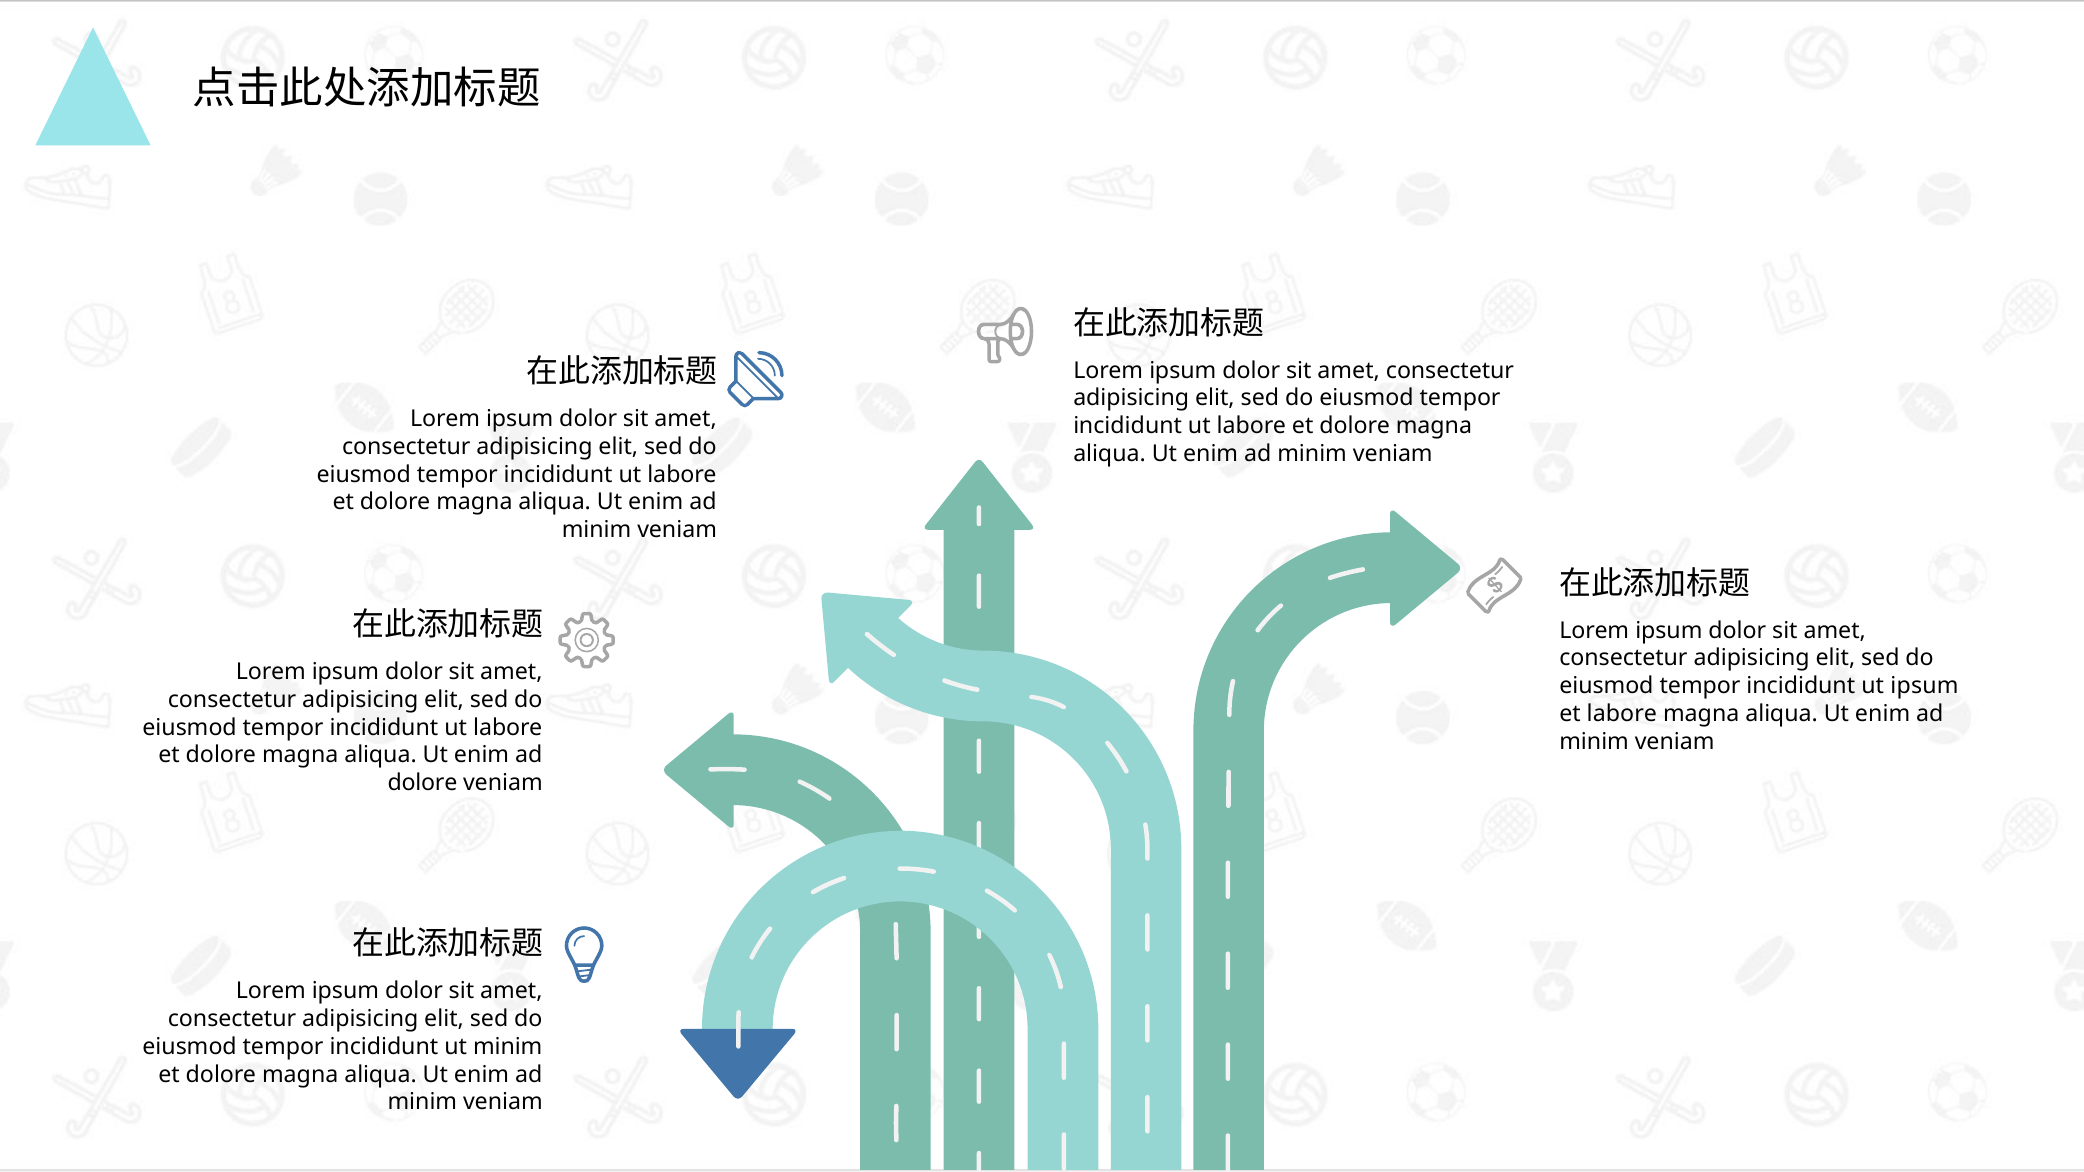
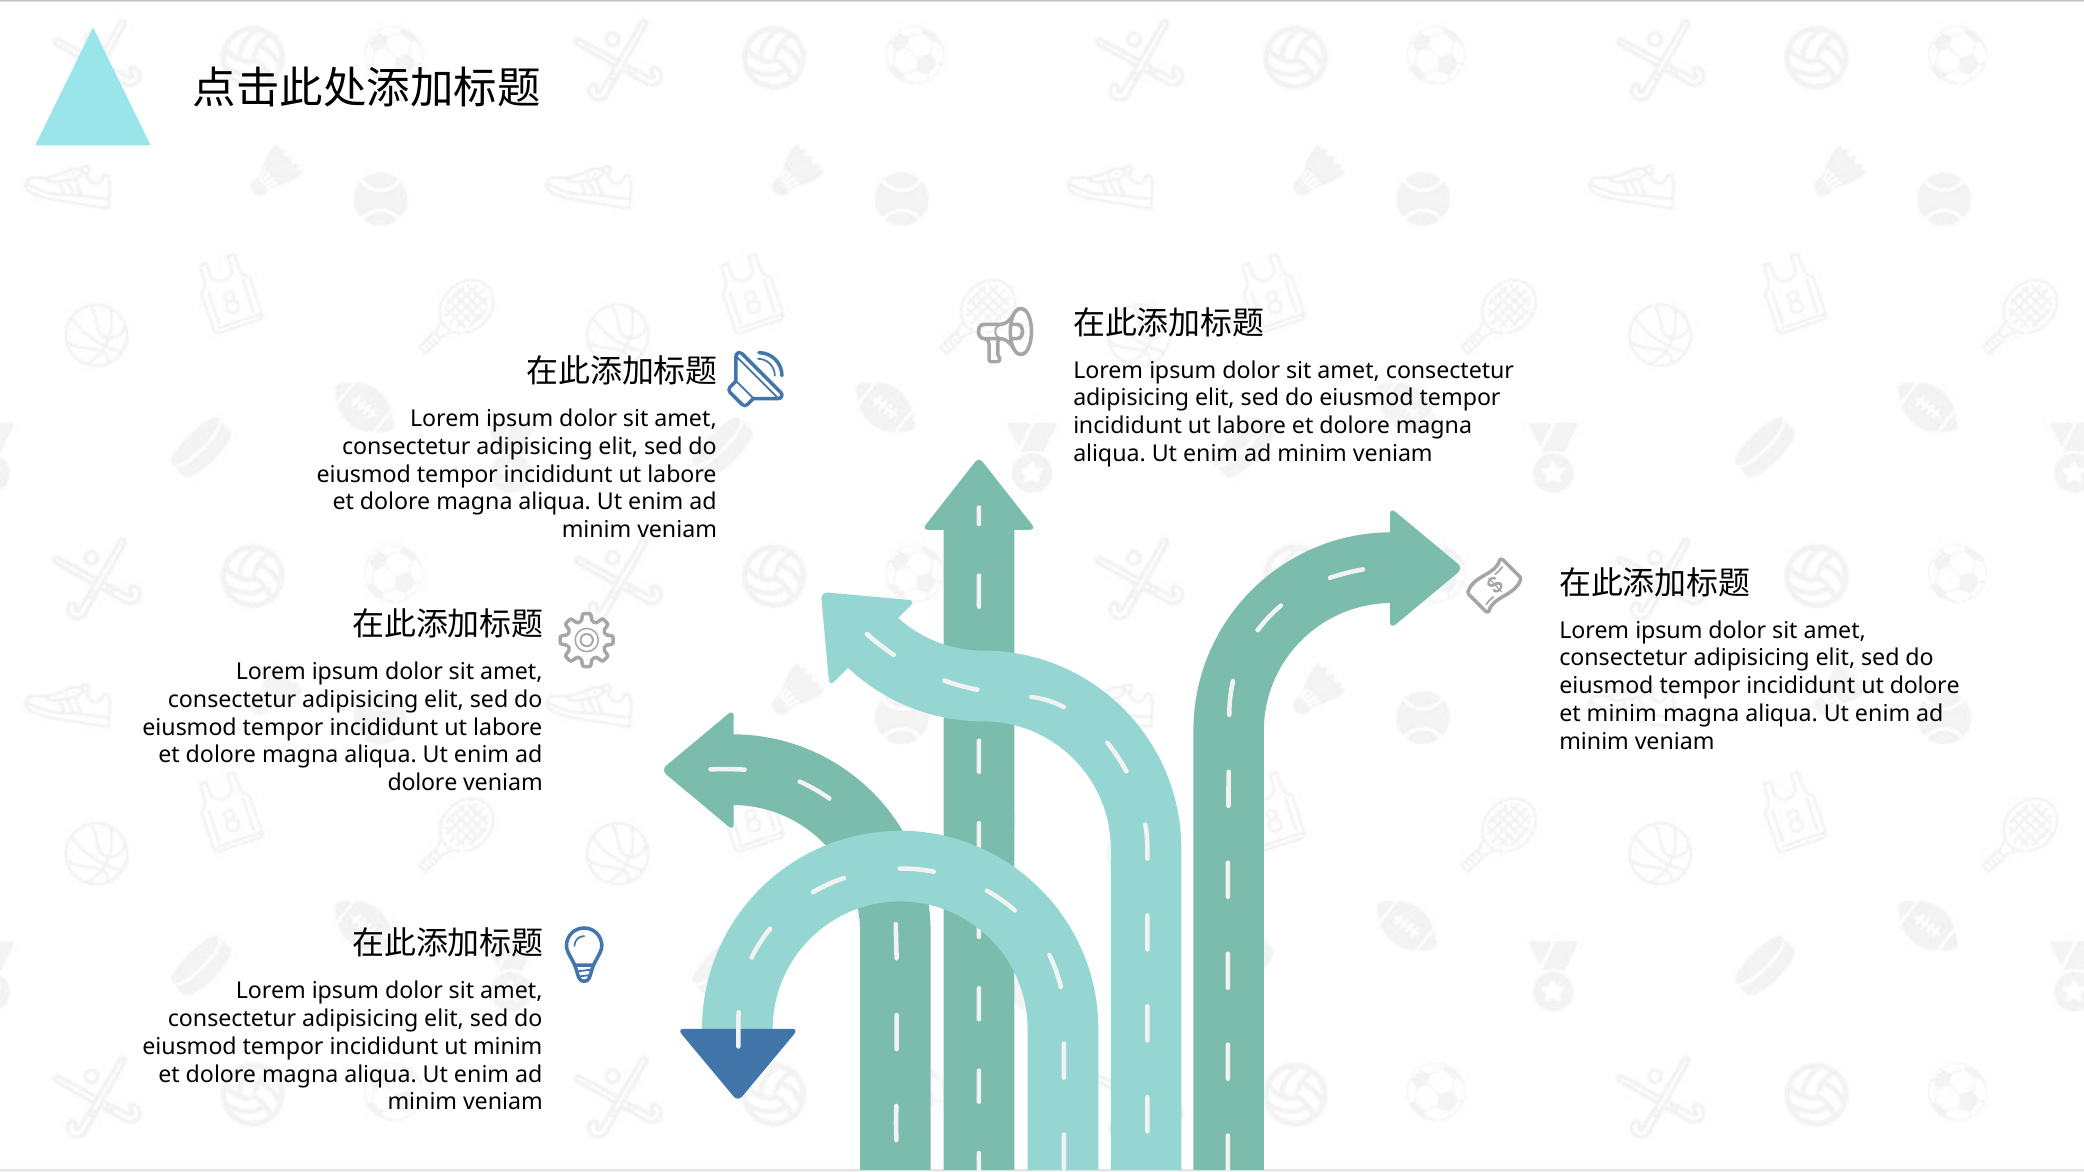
ut ipsum: ipsum -> dolore (1925, 686)
et labore: labore -> minim (1622, 714)
